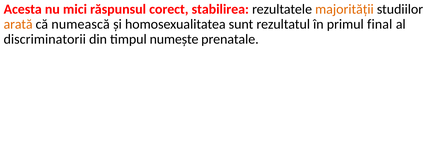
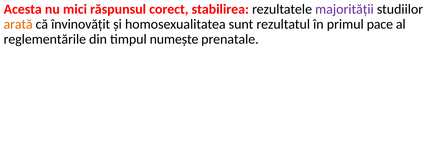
majorității colour: orange -> purple (344, 9)
numească: numească -> învinovățit (81, 24)
final: final -> pace (380, 24)
discriminatorii: discriminatorii -> reglementările (45, 39)
